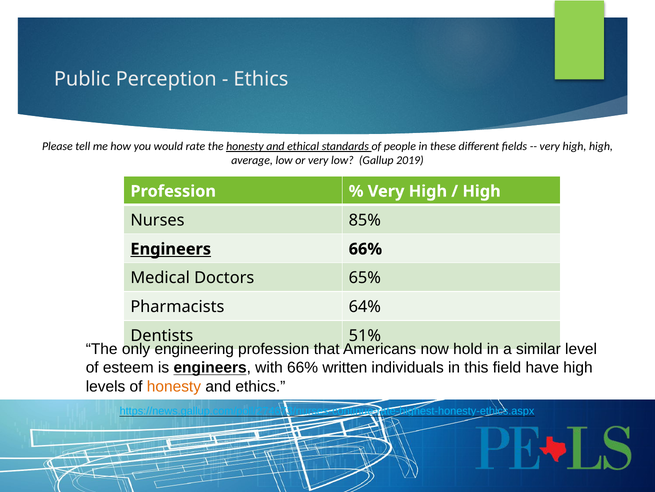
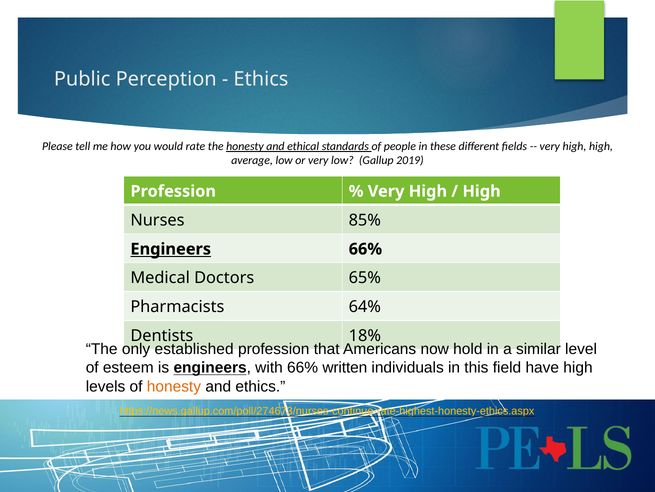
51%: 51% -> 18% (365, 335)
engineering: engineering -> established (194, 349)
https://news.gallup.com/poll/274673/nurses-continue-rate-highest-honesty-ethics.aspx colour: light blue -> yellow (327, 411)
